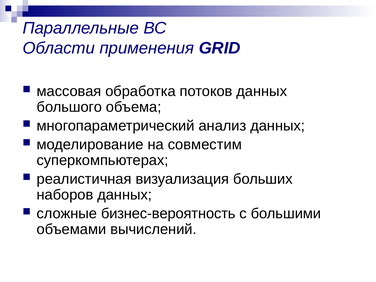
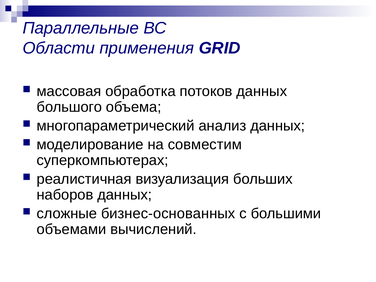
бизнес-вероятность: бизнес-вероятность -> бизнес-основанных (168, 214)
